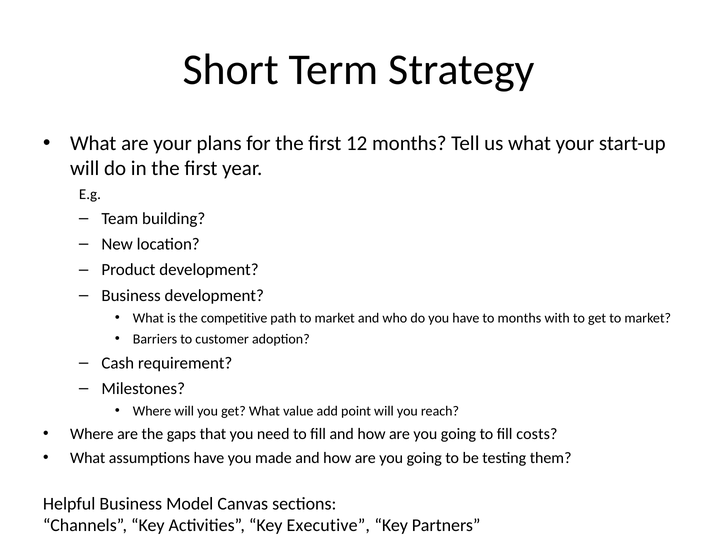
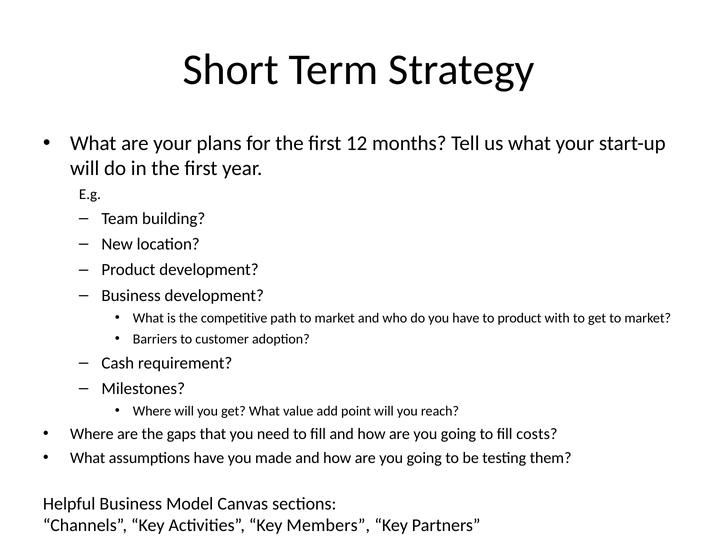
to months: months -> product (520, 318)
Executive: Executive -> Members (328, 525)
